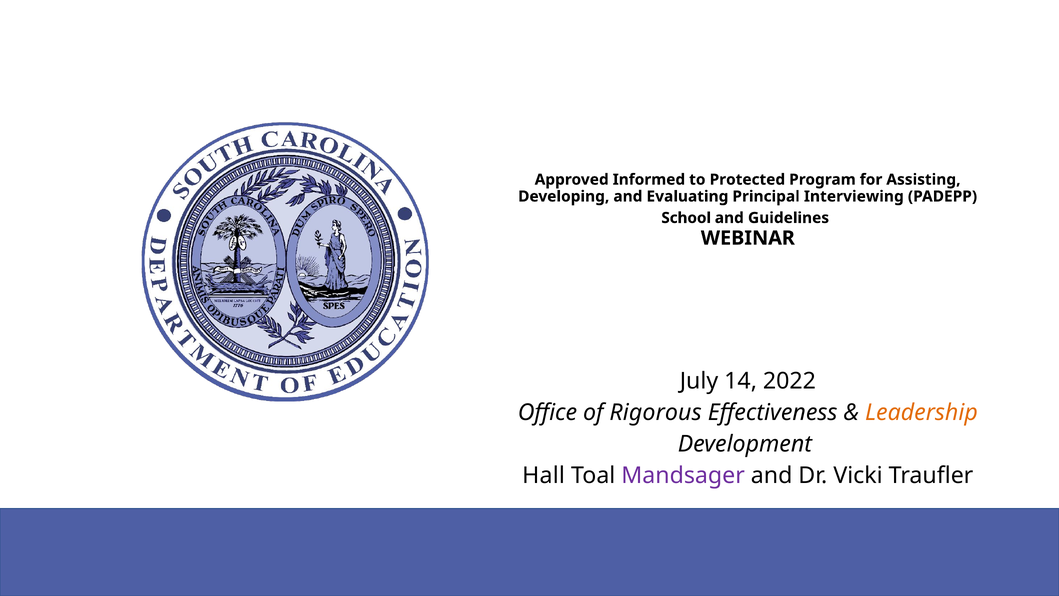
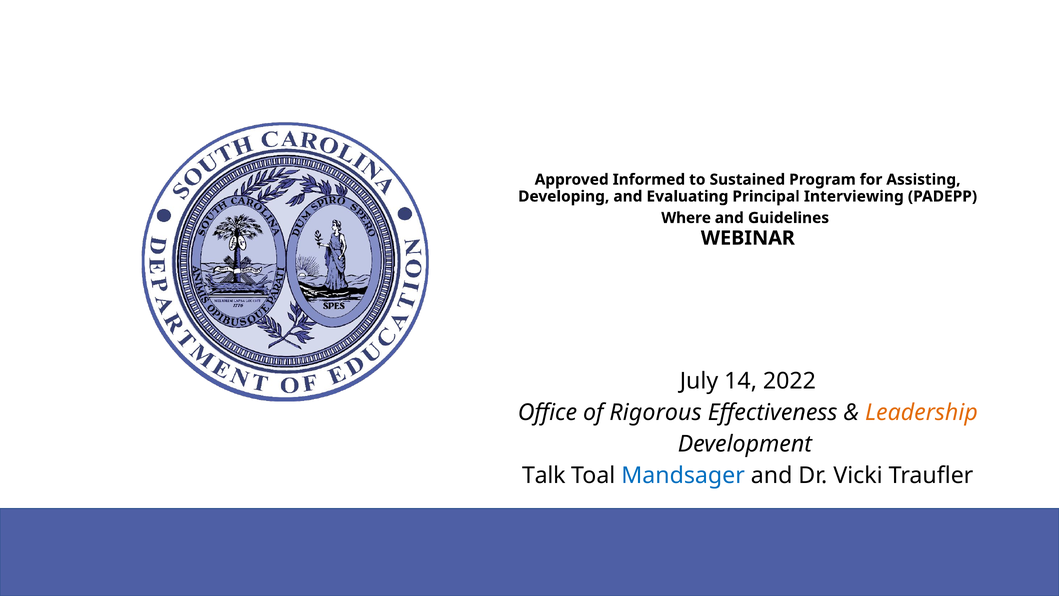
Protected: Protected -> Sustained (747, 180)
School: School -> Where (686, 218)
Hall: Hall -> Talk (544, 475)
Mandsager colour: purple -> blue (683, 475)
